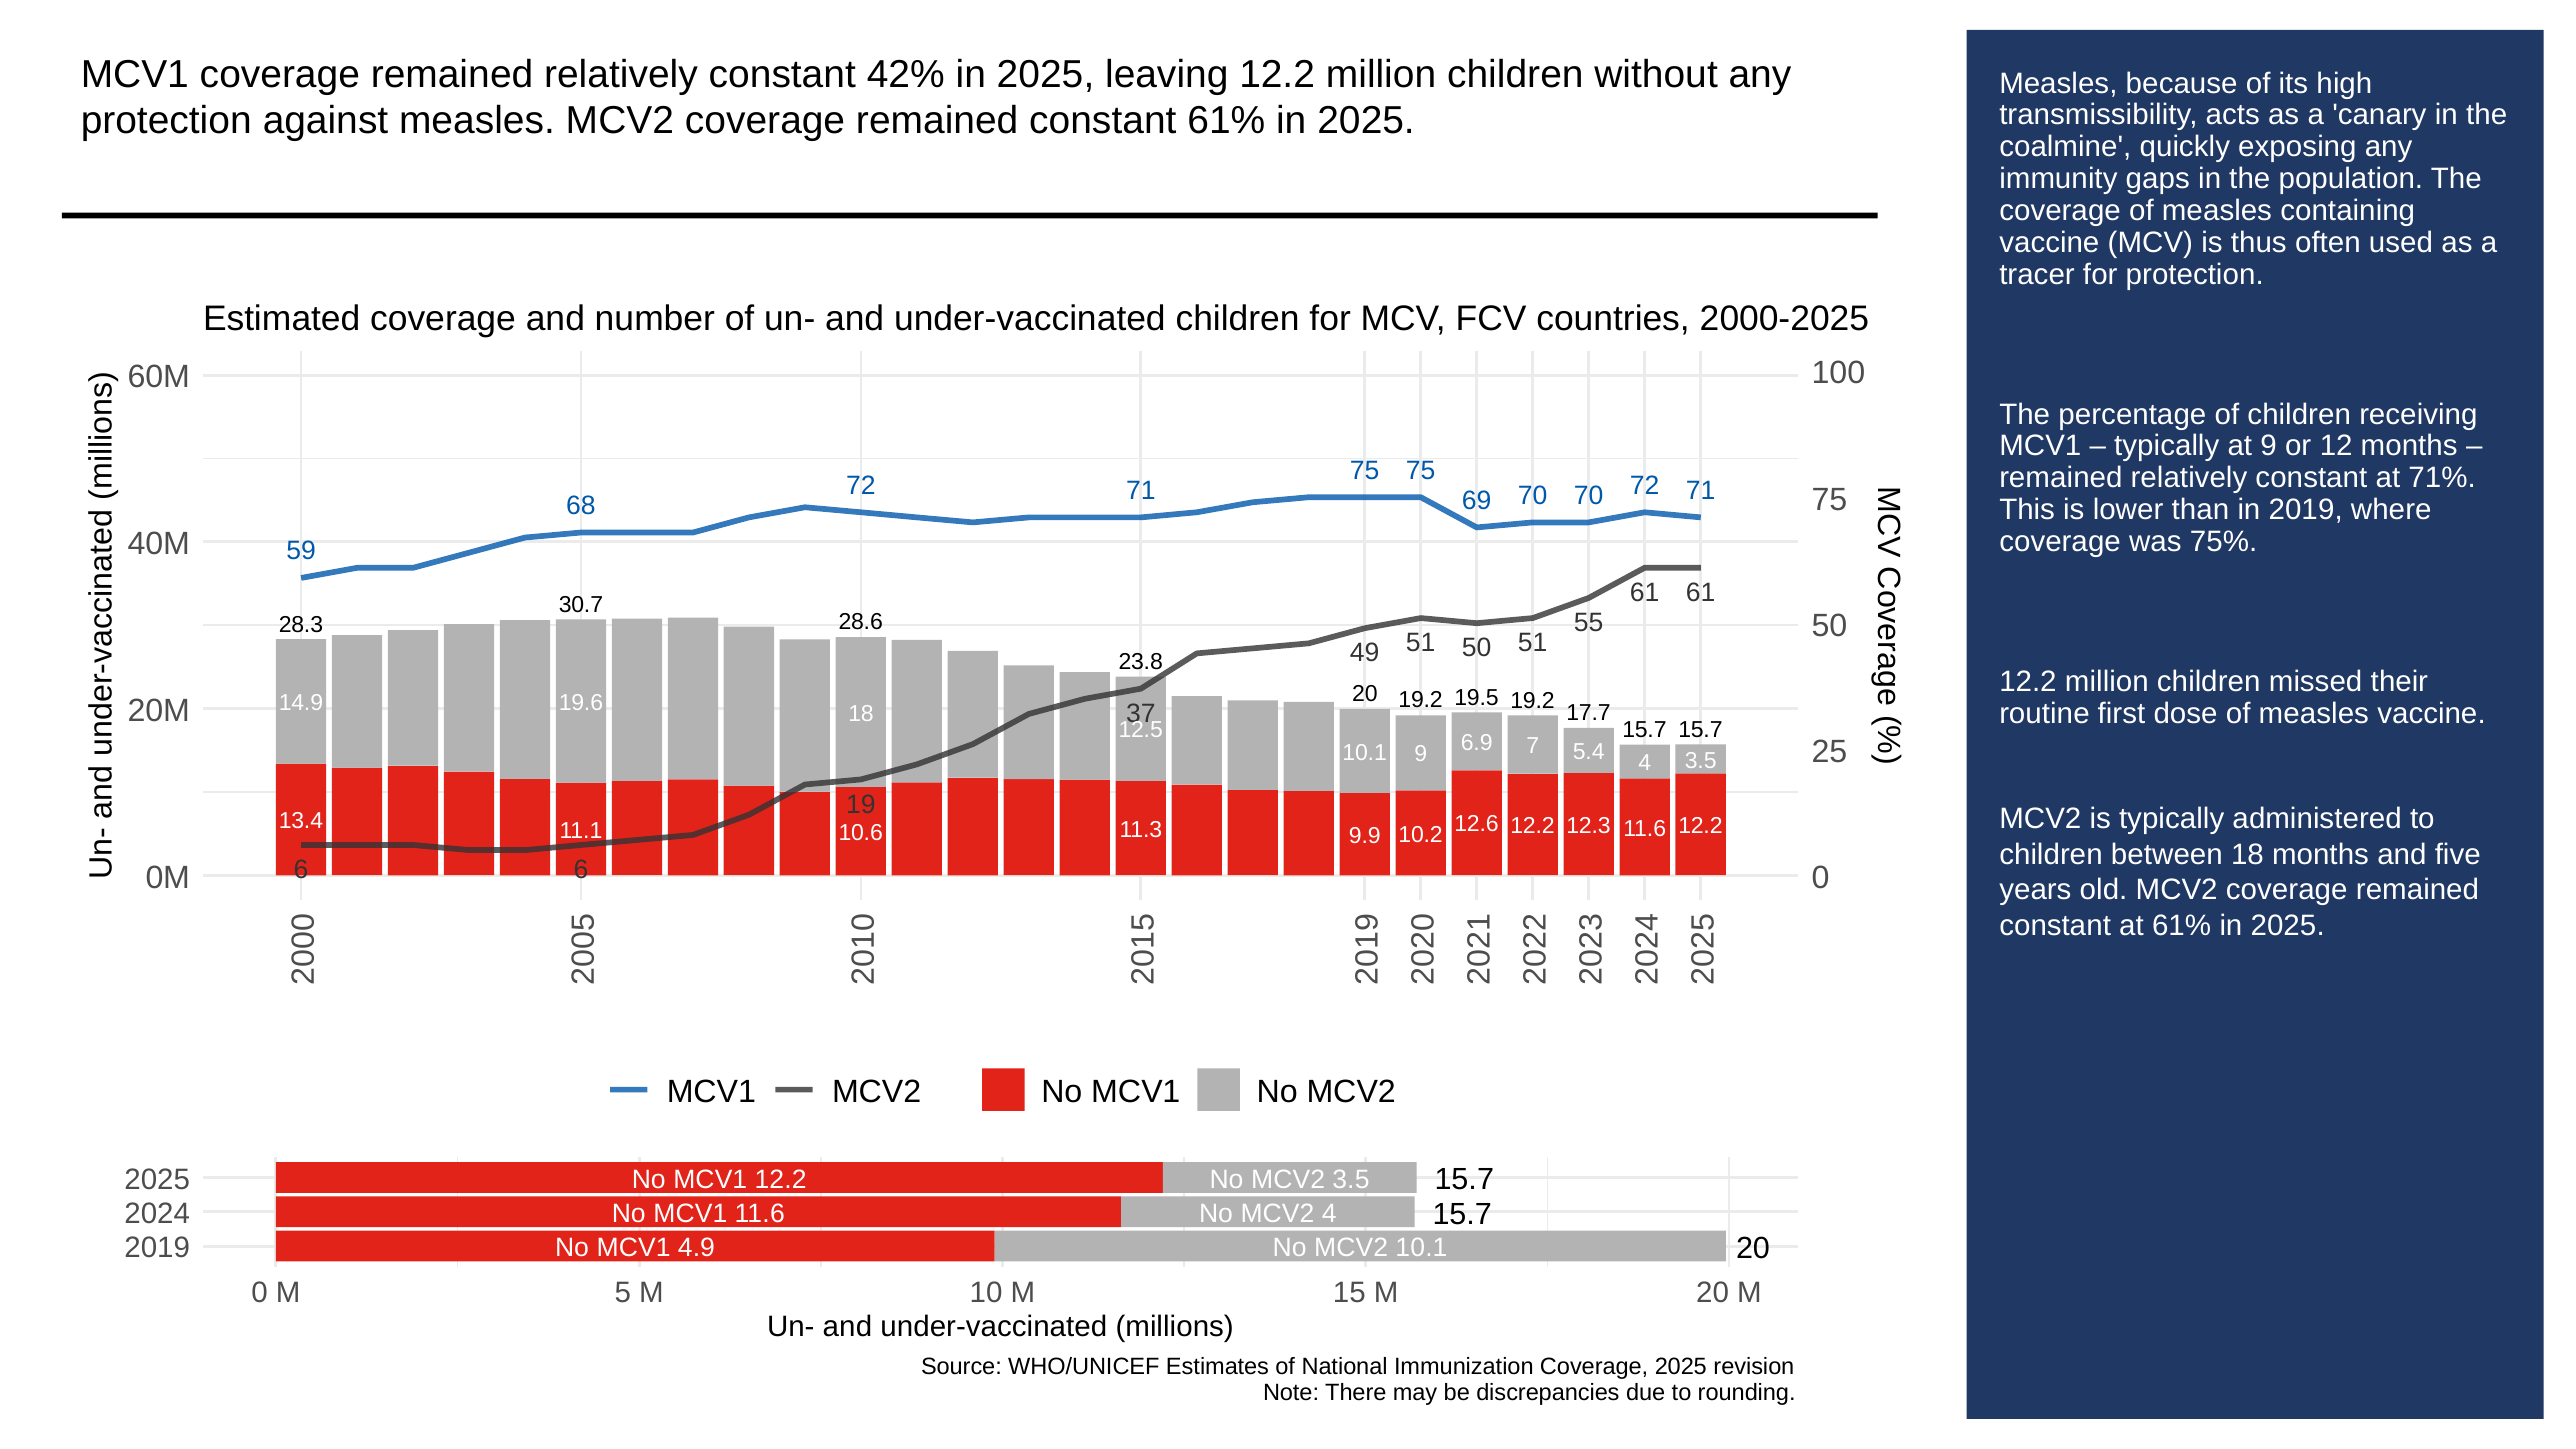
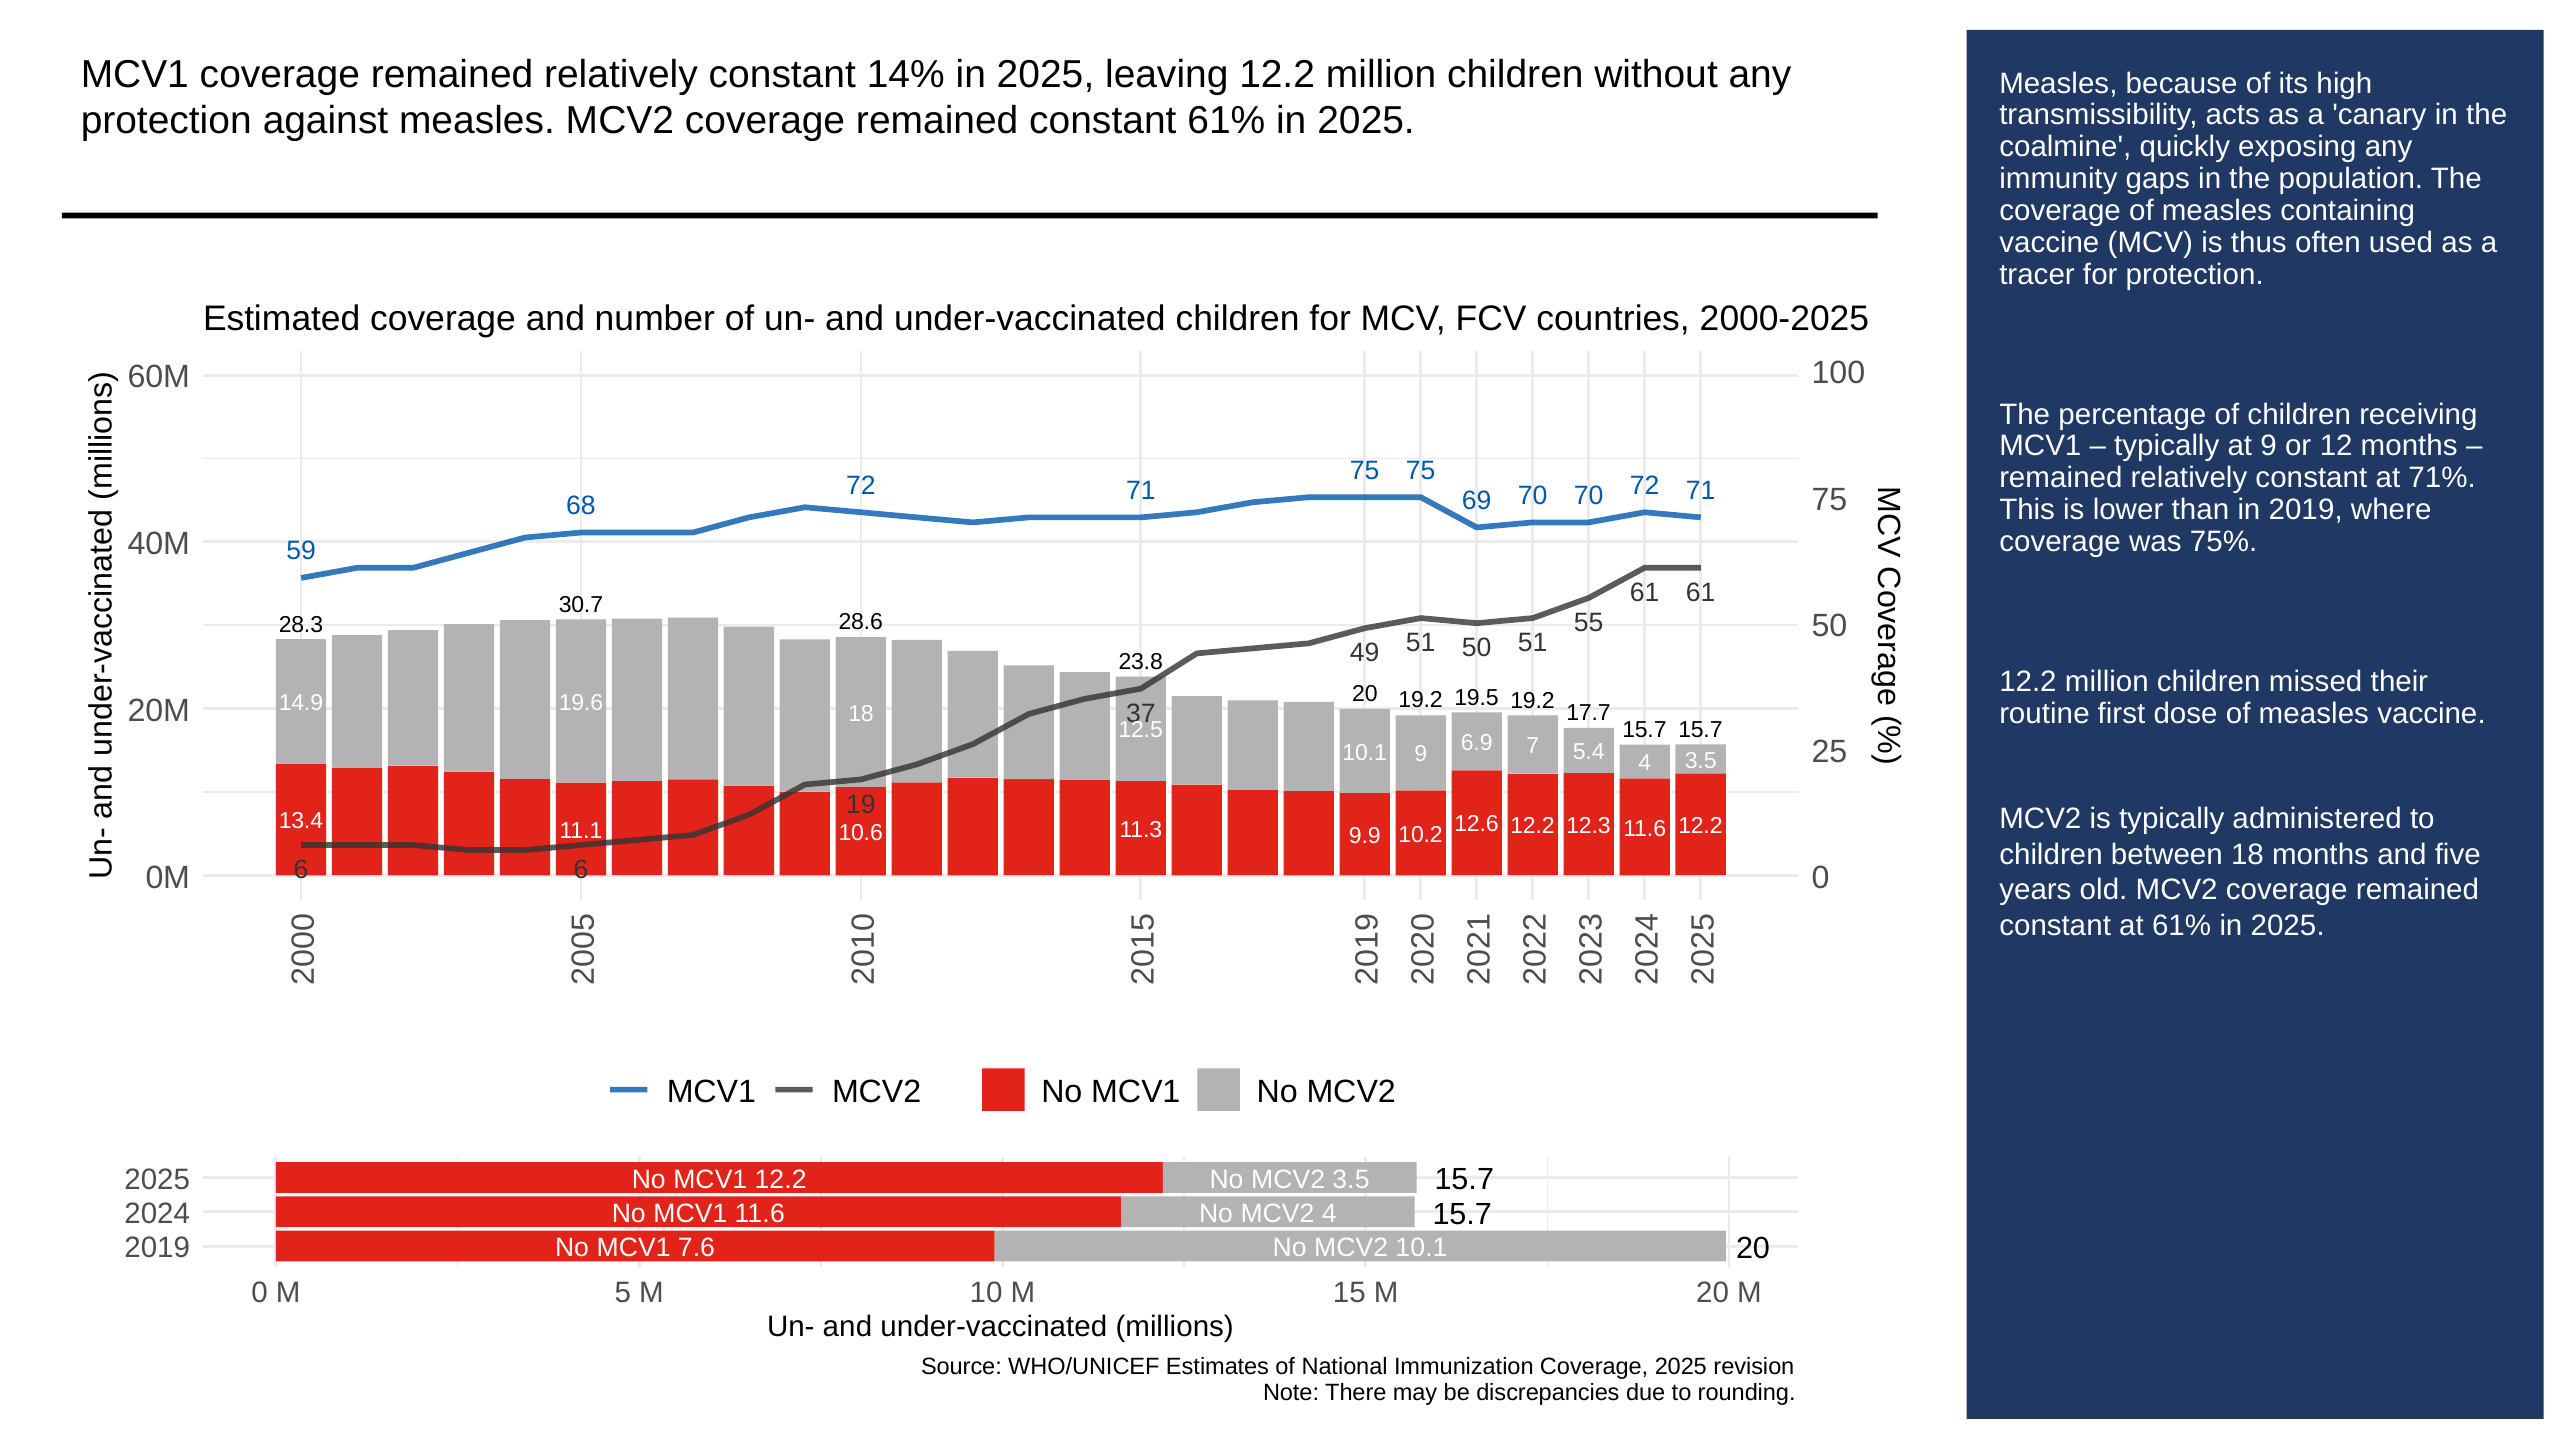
42%: 42% -> 14% (906, 74)
4.9: 4.9 -> 7.6 (696, 1248)
